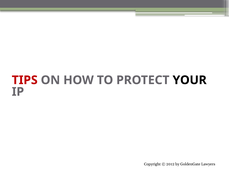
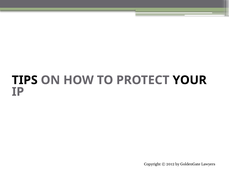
TIPS colour: red -> black (25, 80)
